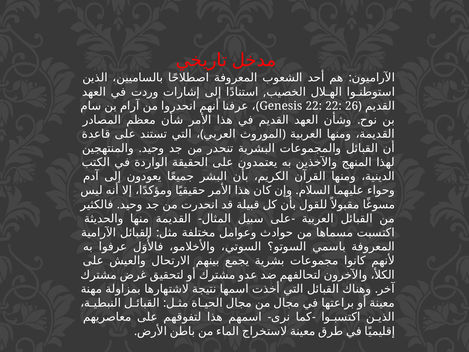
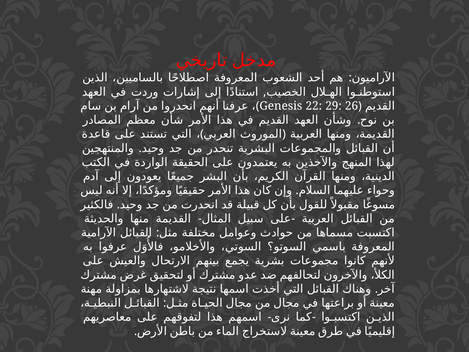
22 22: 22 -> 29 (333, 106)
